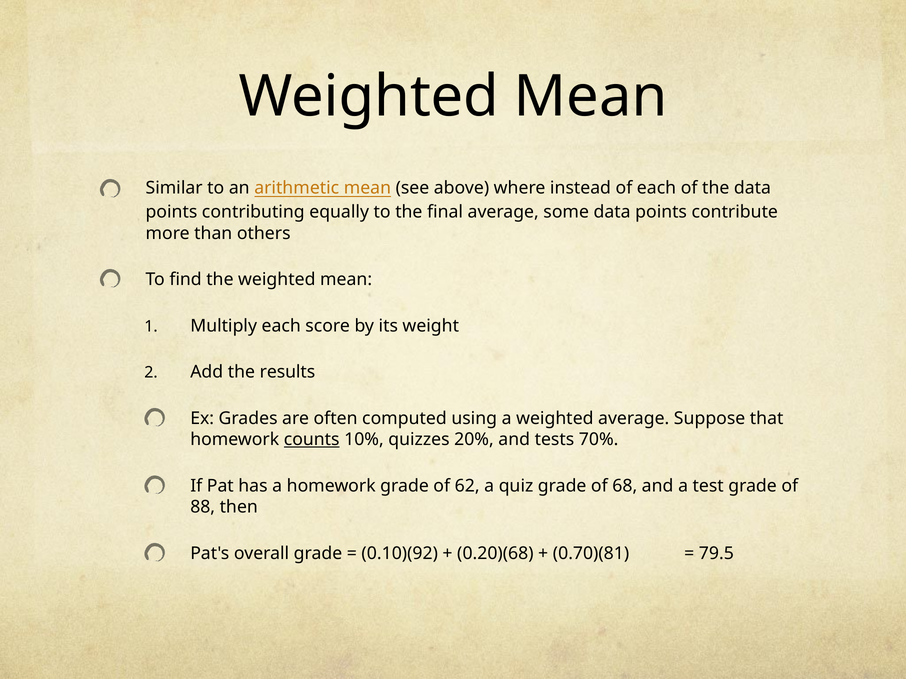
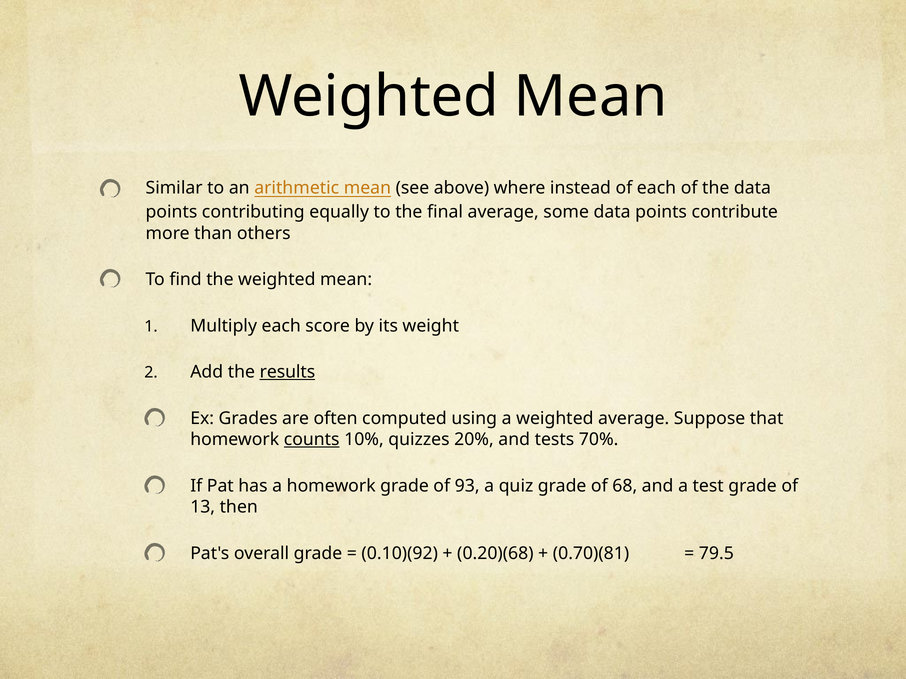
results underline: none -> present (287, 372)
62: 62 -> 93 (467, 486)
88: 88 -> 13 (203, 507)
